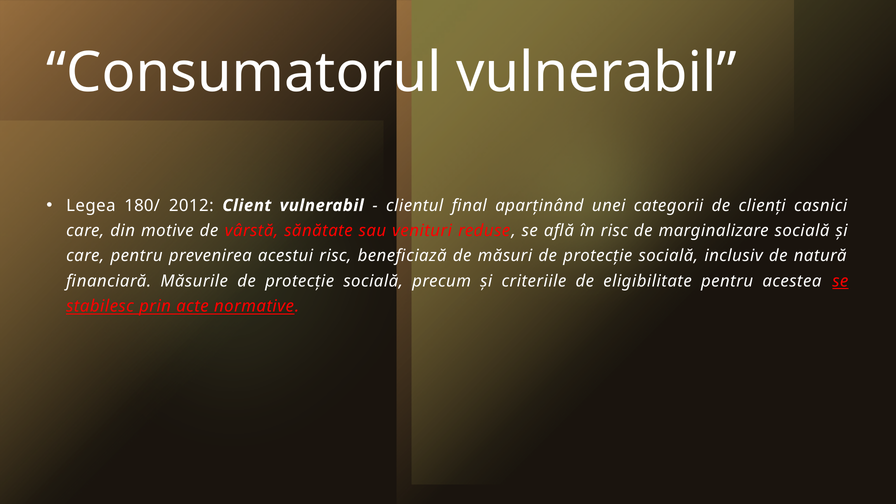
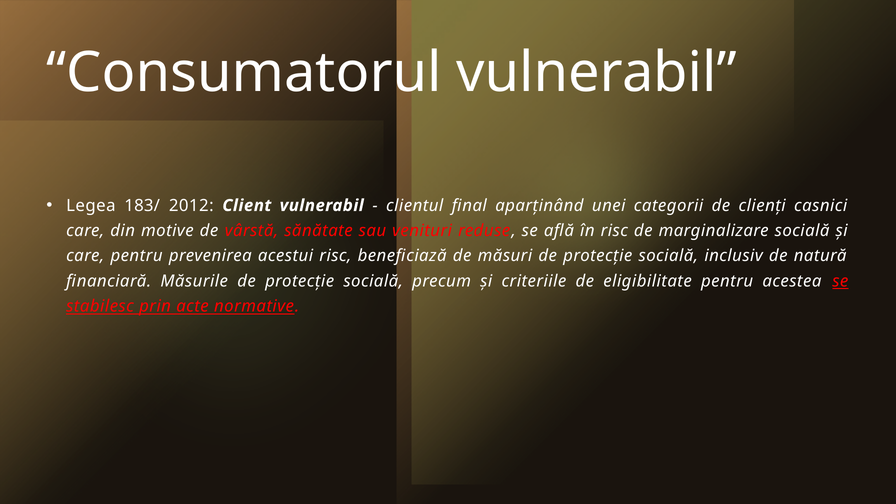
180/: 180/ -> 183/ (142, 205)
